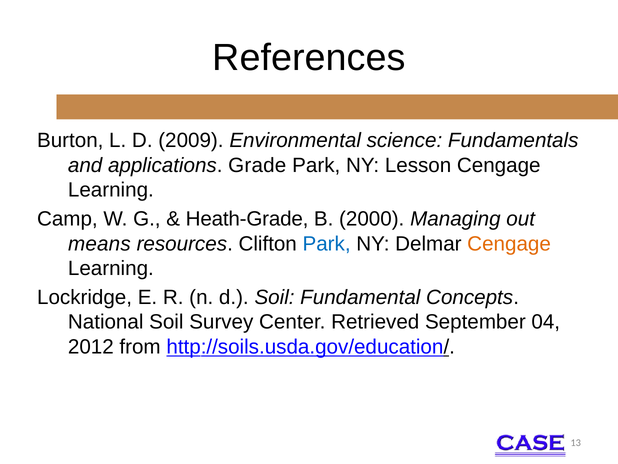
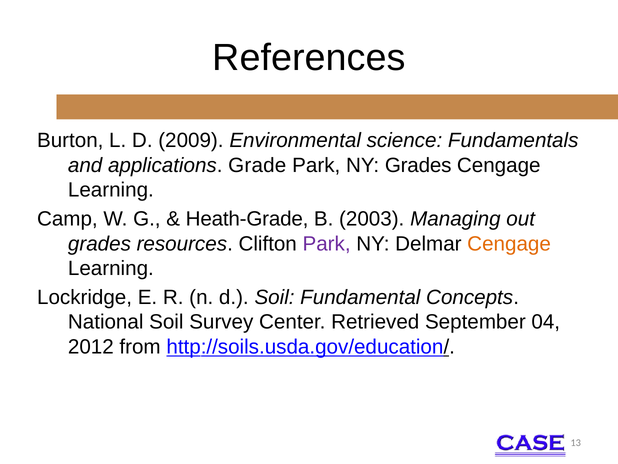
NY Lesson: Lesson -> Grades (418, 165)
2000: 2000 -> 2003 (372, 219)
means: means -> grades (99, 243)
Park colour: blue -> purple (327, 243)
